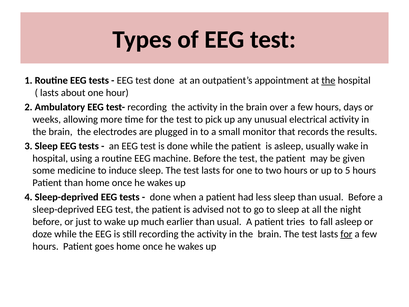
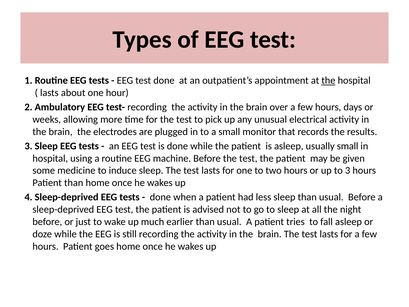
usually wake: wake -> small (348, 146)
to 5: 5 -> 3 (348, 170)
for underline: present -> none (346, 234)
